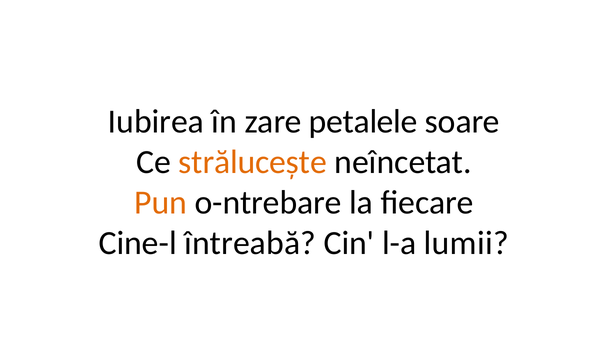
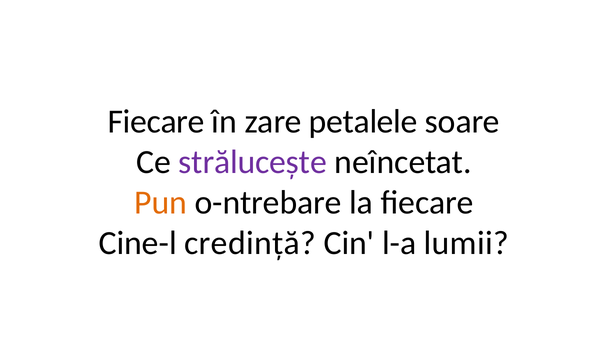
Iubirea: Iubirea -> Fiecare (156, 122)
strălucește colour: orange -> purple (253, 162)
întreabă: întreabă -> credință (250, 243)
